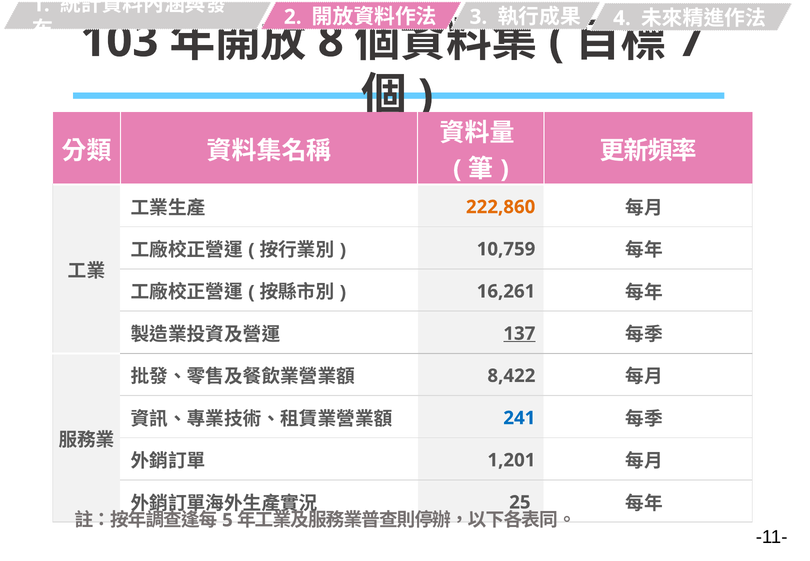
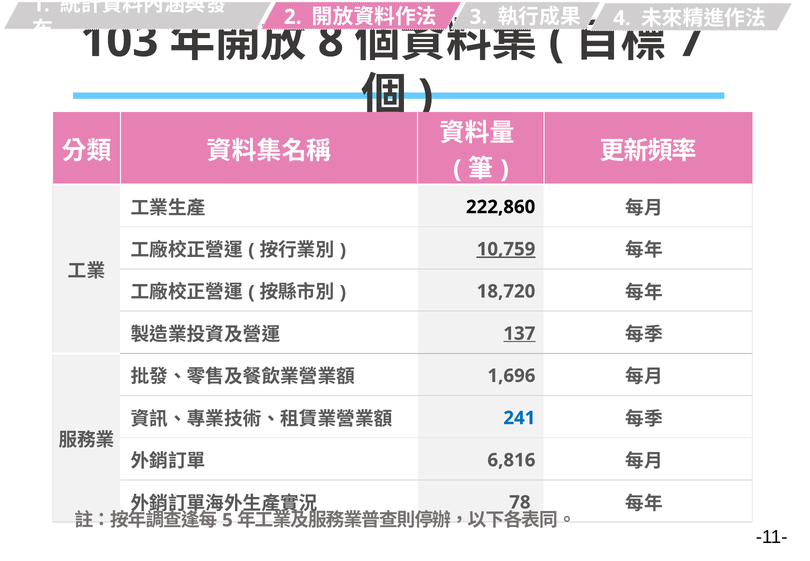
222,860 colour: orange -> black (501, 207)
10,759 underline: none -> present (506, 249)
16,261: 16,261 -> 18,720 (506, 291)
8,422: 8,422 -> 1,696 (511, 376)
1,201: 1,201 -> 6,816 (511, 460)
25: 25 -> 78 (520, 502)
